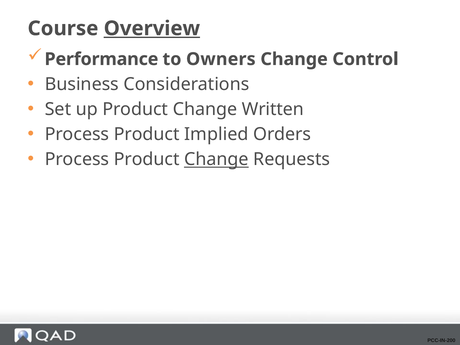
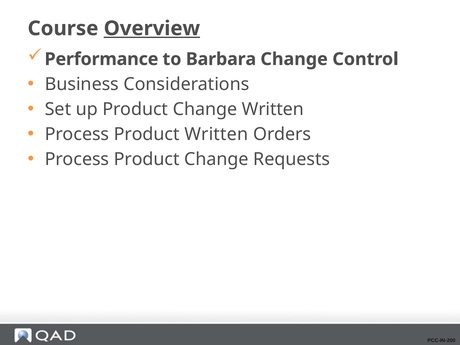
Owners: Owners -> Barbara (221, 59)
Product Implied: Implied -> Written (216, 134)
Change underline: present -> none (216, 159)
